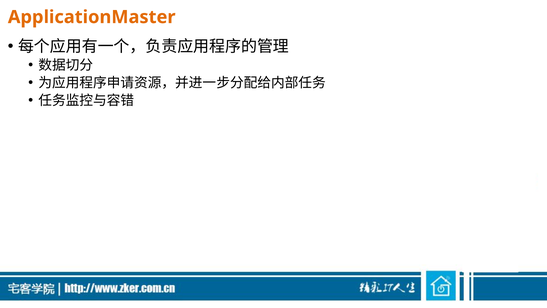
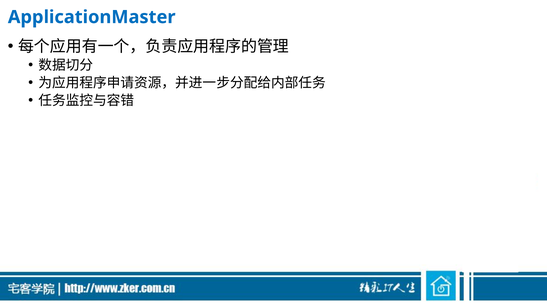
ApplicationMaster colour: orange -> blue (92, 17)
